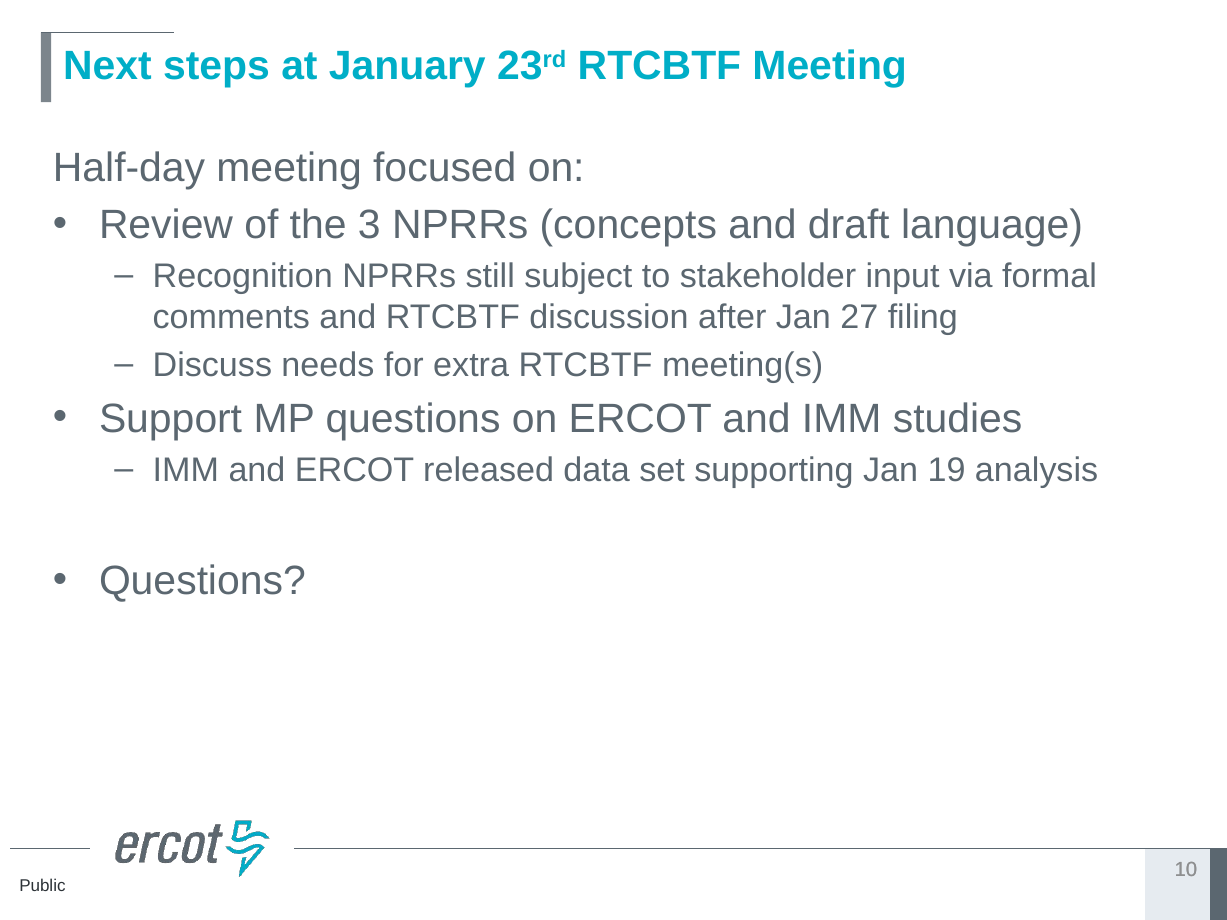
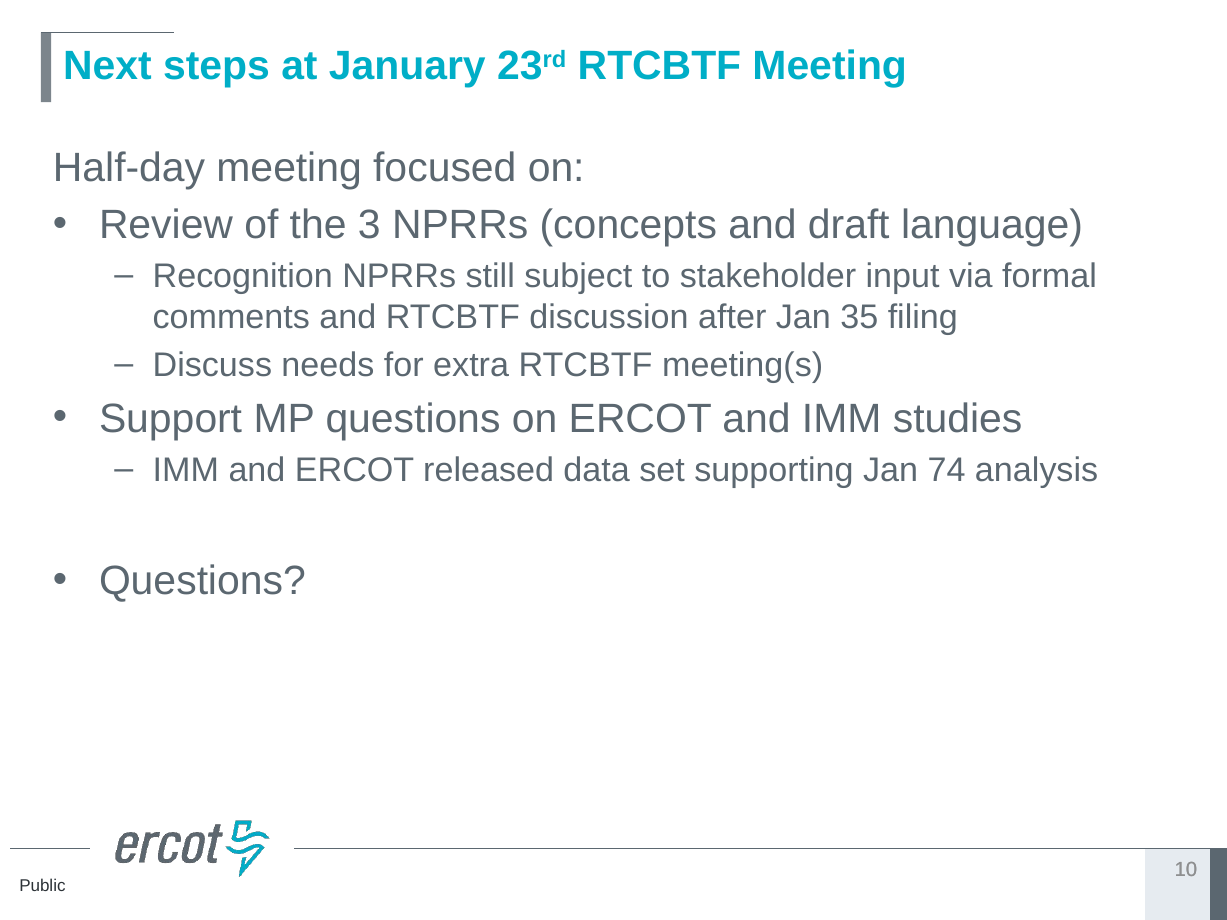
27: 27 -> 35 (859, 317)
19: 19 -> 74 (947, 470)
